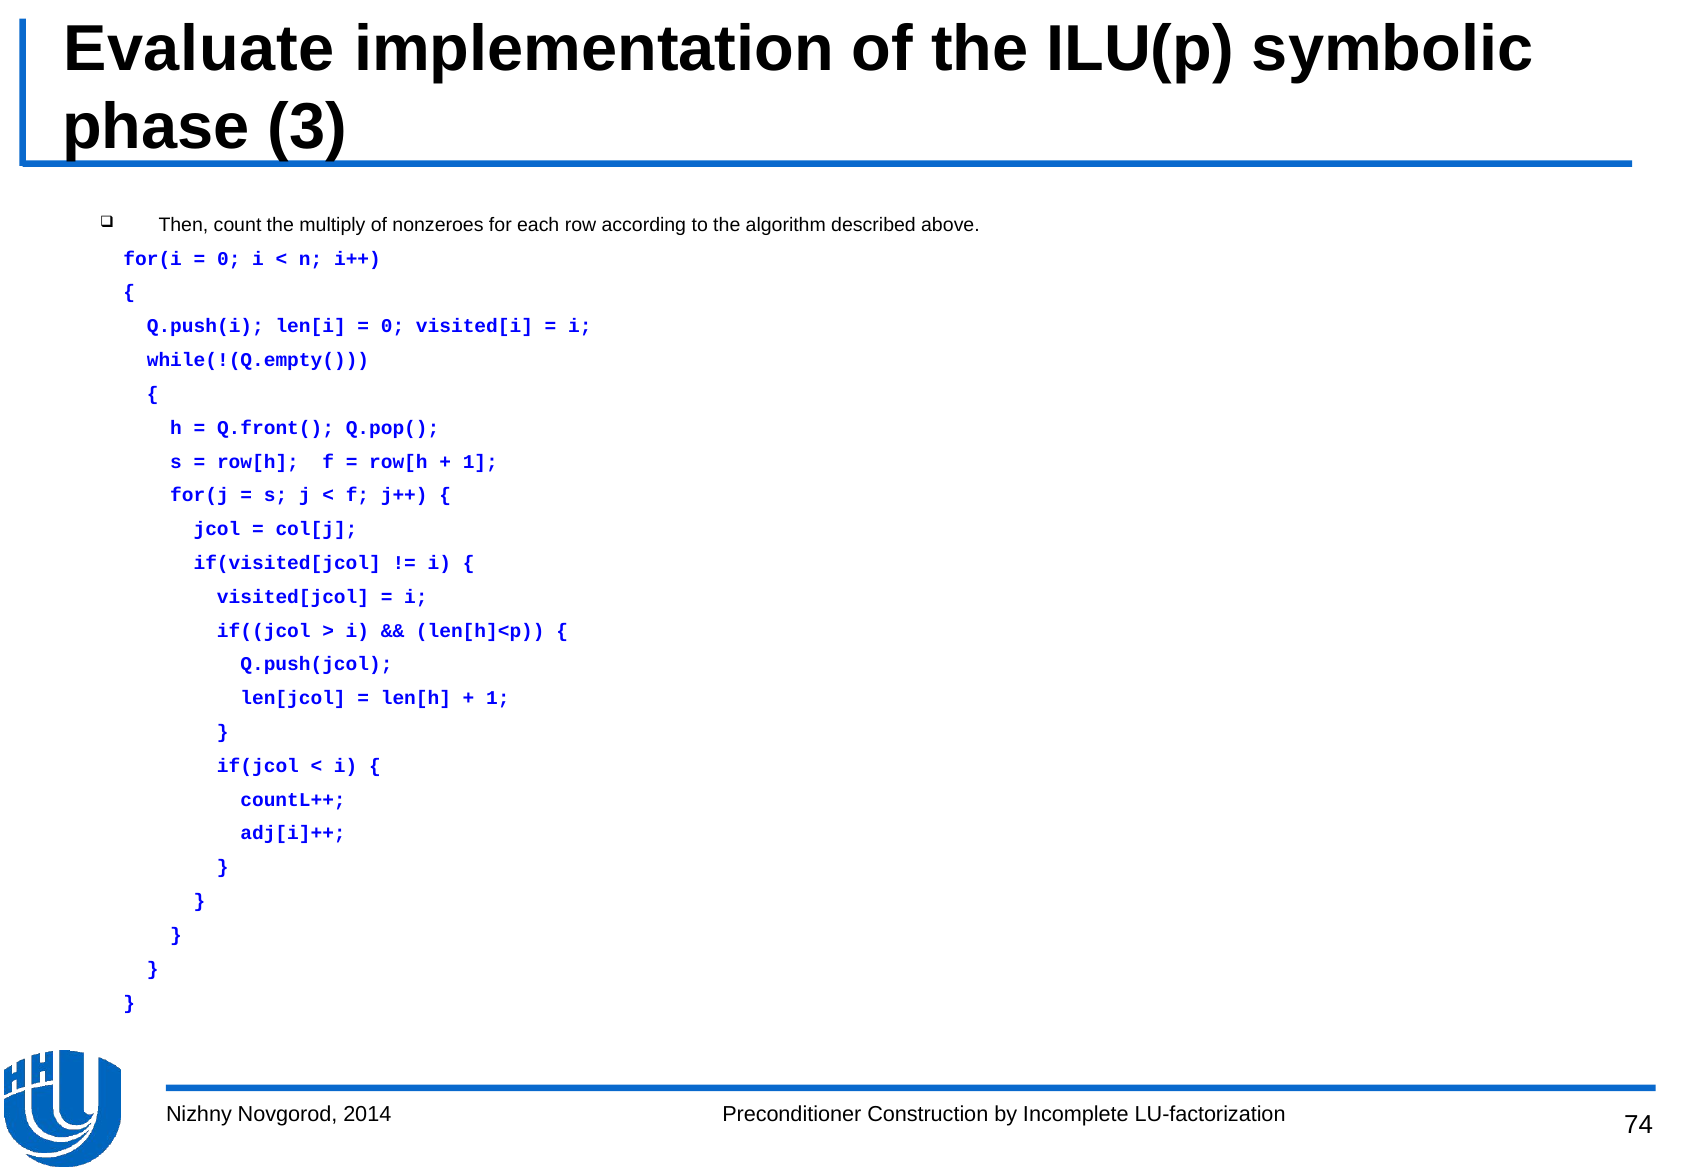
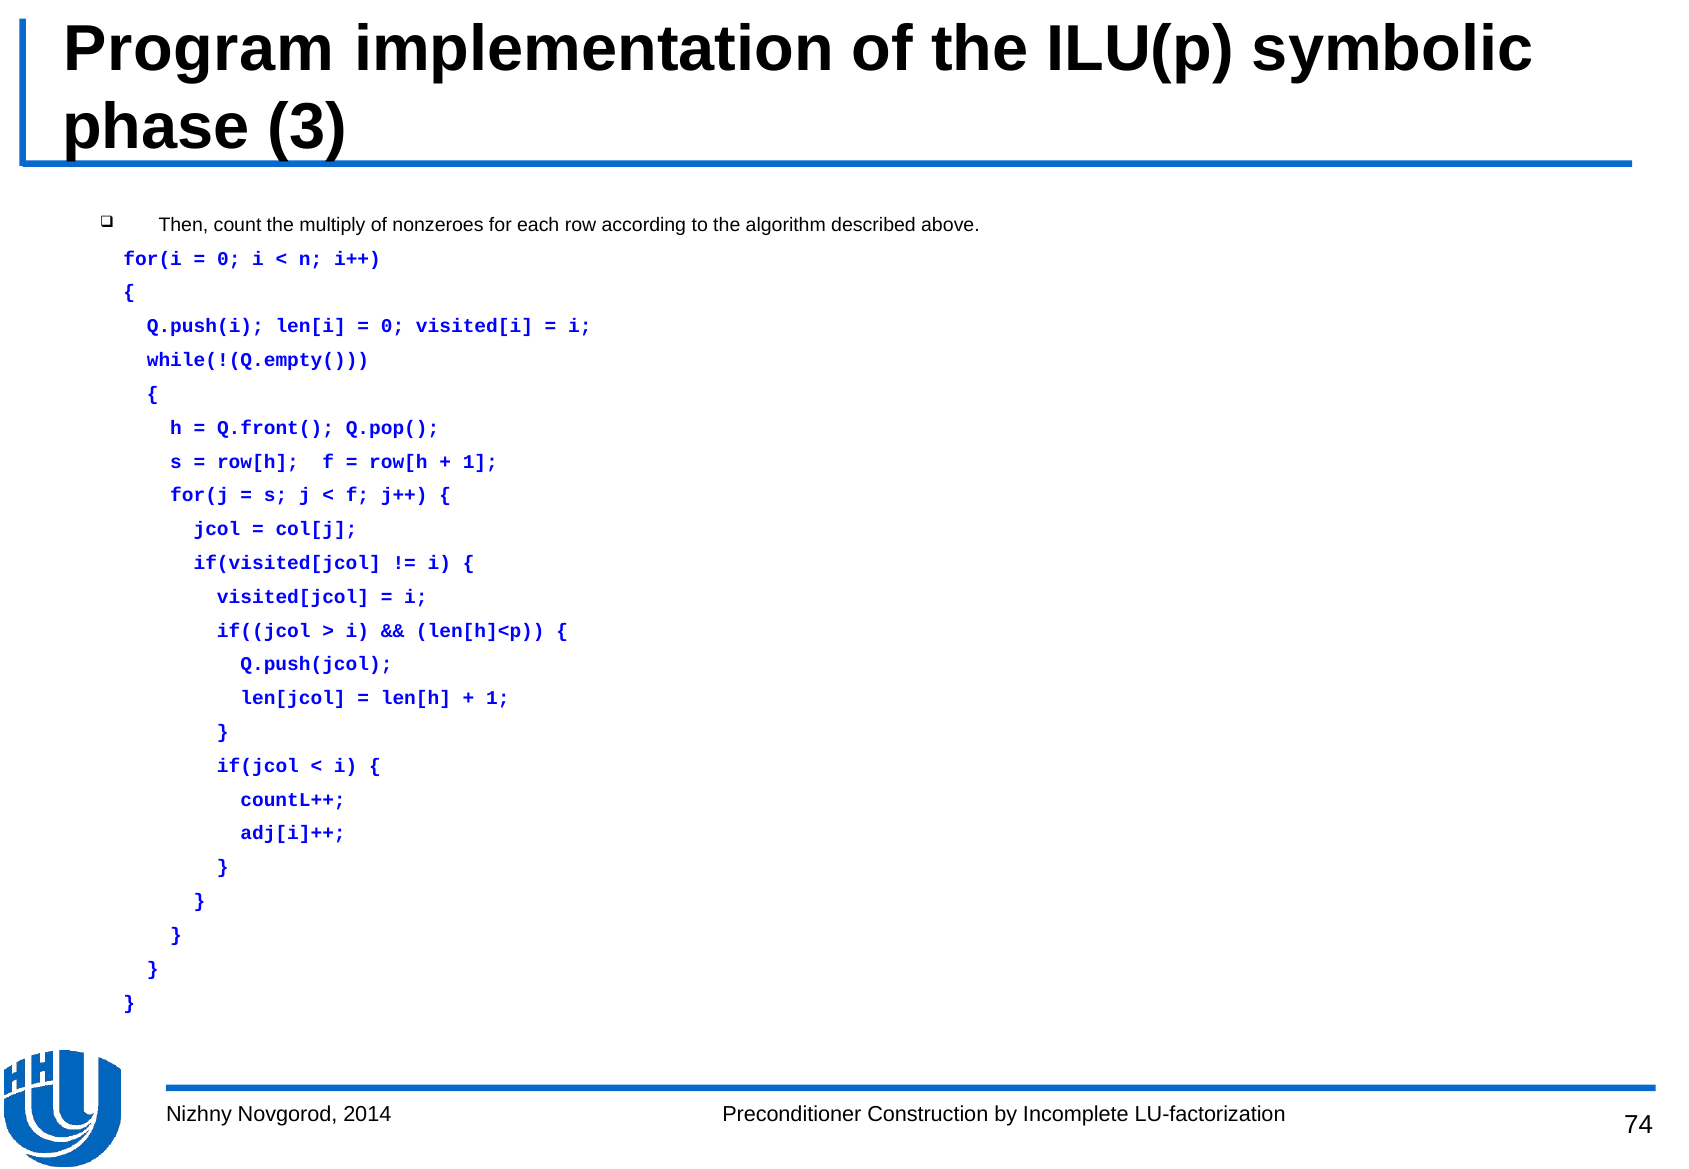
Evaluate: Evaluate -> Program (199, 49)
